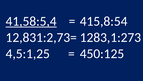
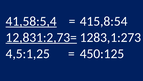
12,831:2,73= underline: none -> present (41, 37)
